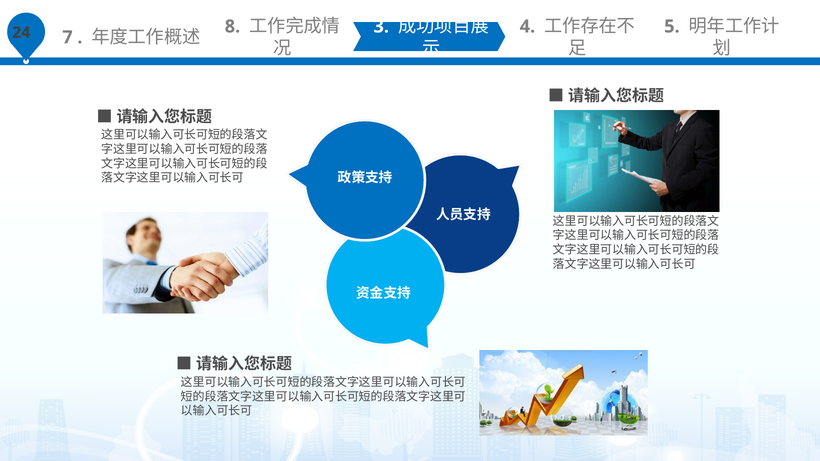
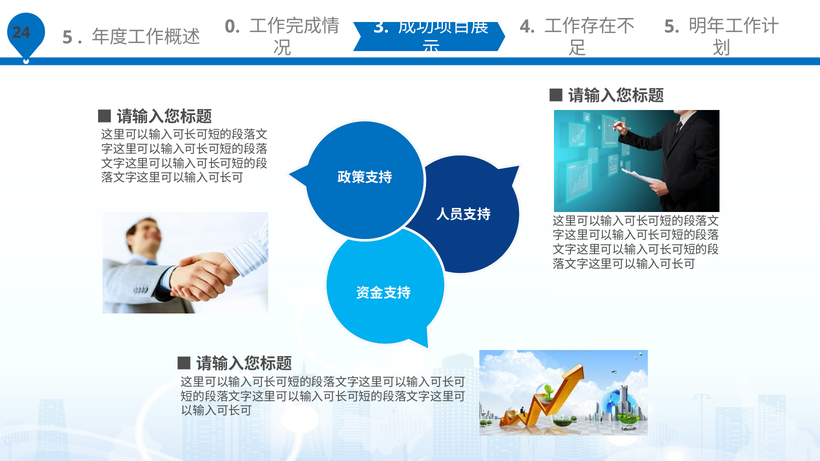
7: 7 -> 5 (68, 37)
8: 8 -> 0 (232, 27)
